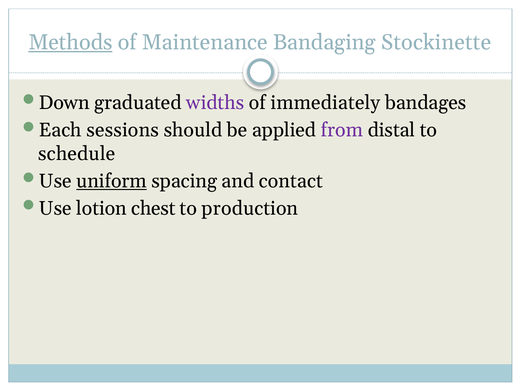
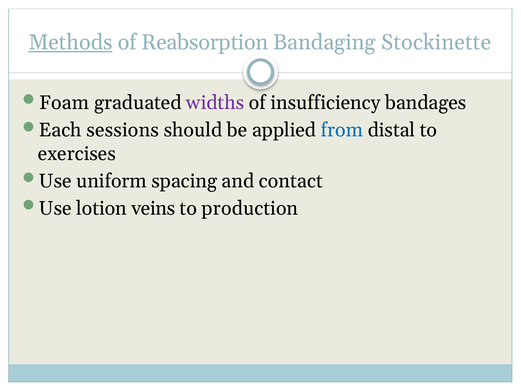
Maintenance: Maintenance -> Reabsorption (205, 42)
Down: Down -> Foam (64, 103)
immediately: immediately -> insufficiency (325, 103)
from colour: purple -> blue (342, 130)
schedule: schedule -> exercises (77, 154)
uniform underline: present -> none (111, 181)
chest: chest -> veins (153, 208)
